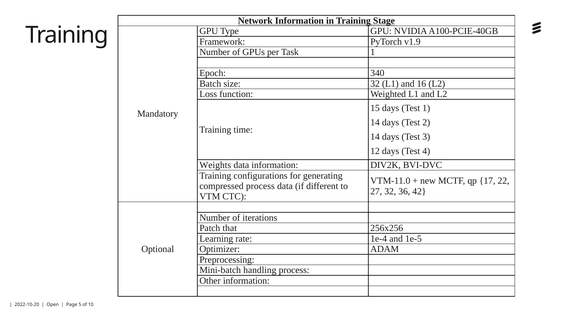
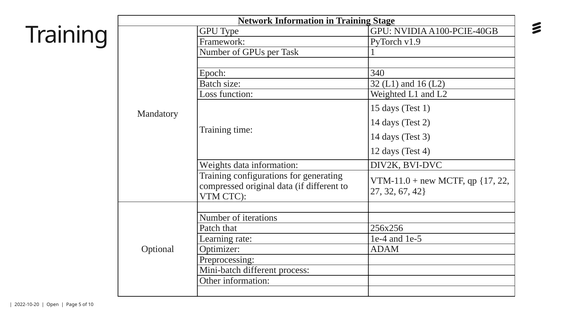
compressed process: process -> original (260, 186)
36: 36 -> 67 (404, 191)
Mini-batch handling: handling -> different (260, 270)
